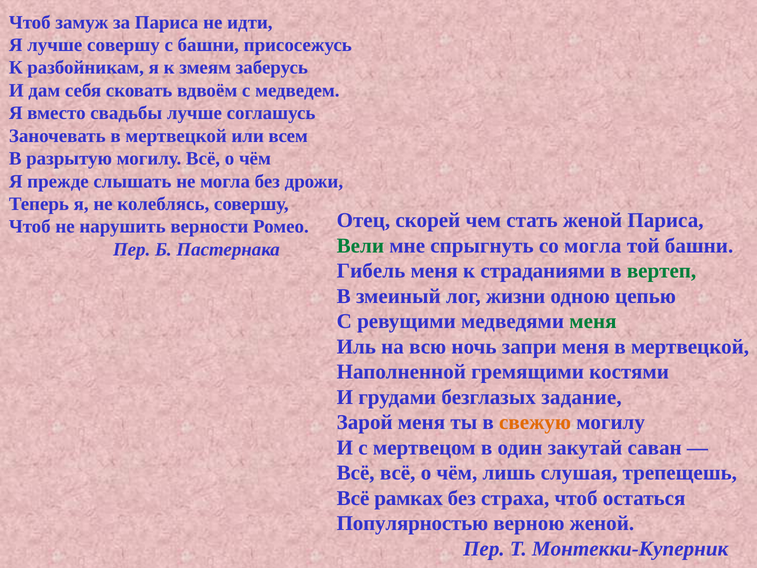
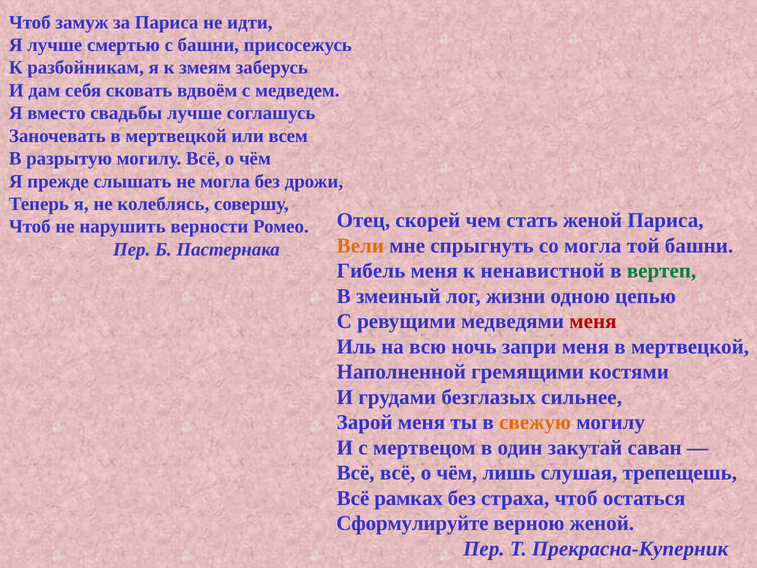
лучше совершу: совершу -> смертью (124, 45)
Вели colour: green -> orange (360, 246)
страданиями: страданиями -> ненавистной (543, 271)
меня colour: green -> red (593, 321)
задание: задание -> сильнее (582, 397)
Популярностью: Популярностью -> Сформулируйте (412, 523)
Монтекки-Куперник: Монтекки-Куперник -> Прекрасна-Куперник (630, 549)
